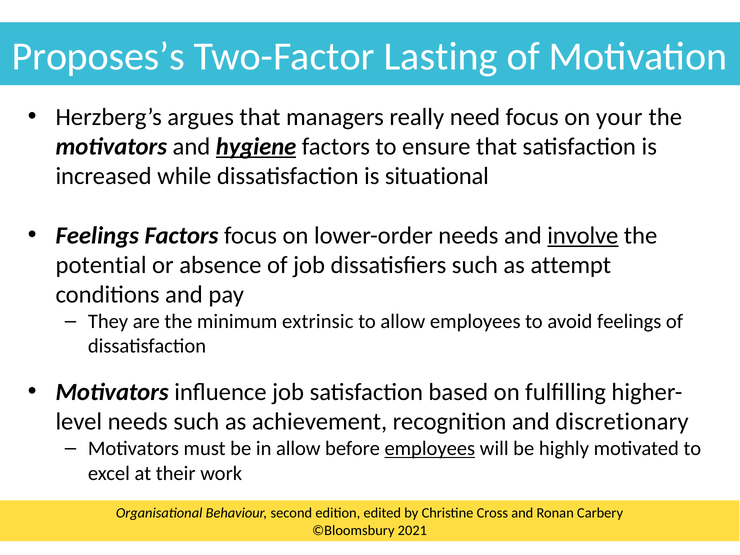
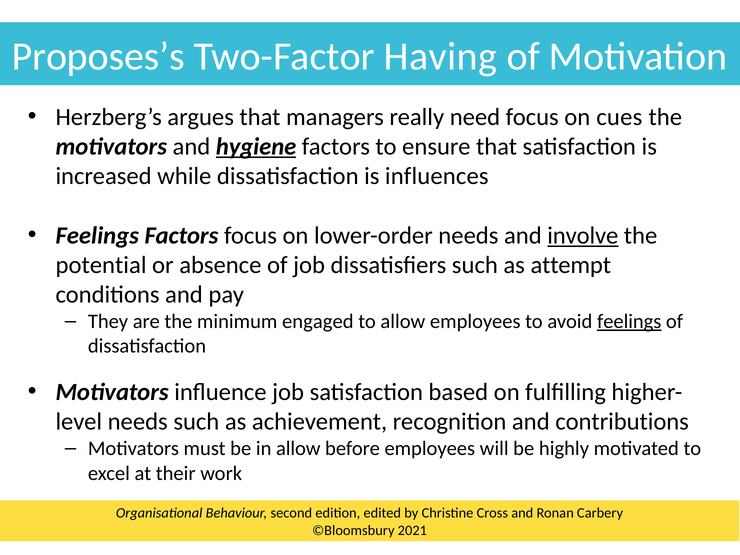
Lasting: Lasting -> Having (440, 56)
your: your -> cues (619, 117)
situational: situational -> influences (437, 176)
extrinsic: extrinsic -> engaged (318, 322)
feelings underline: none -> present (629, 322)
discretionary: discretionary -> contributions (622, 422)
employees underline: present -> none (430, 449)
